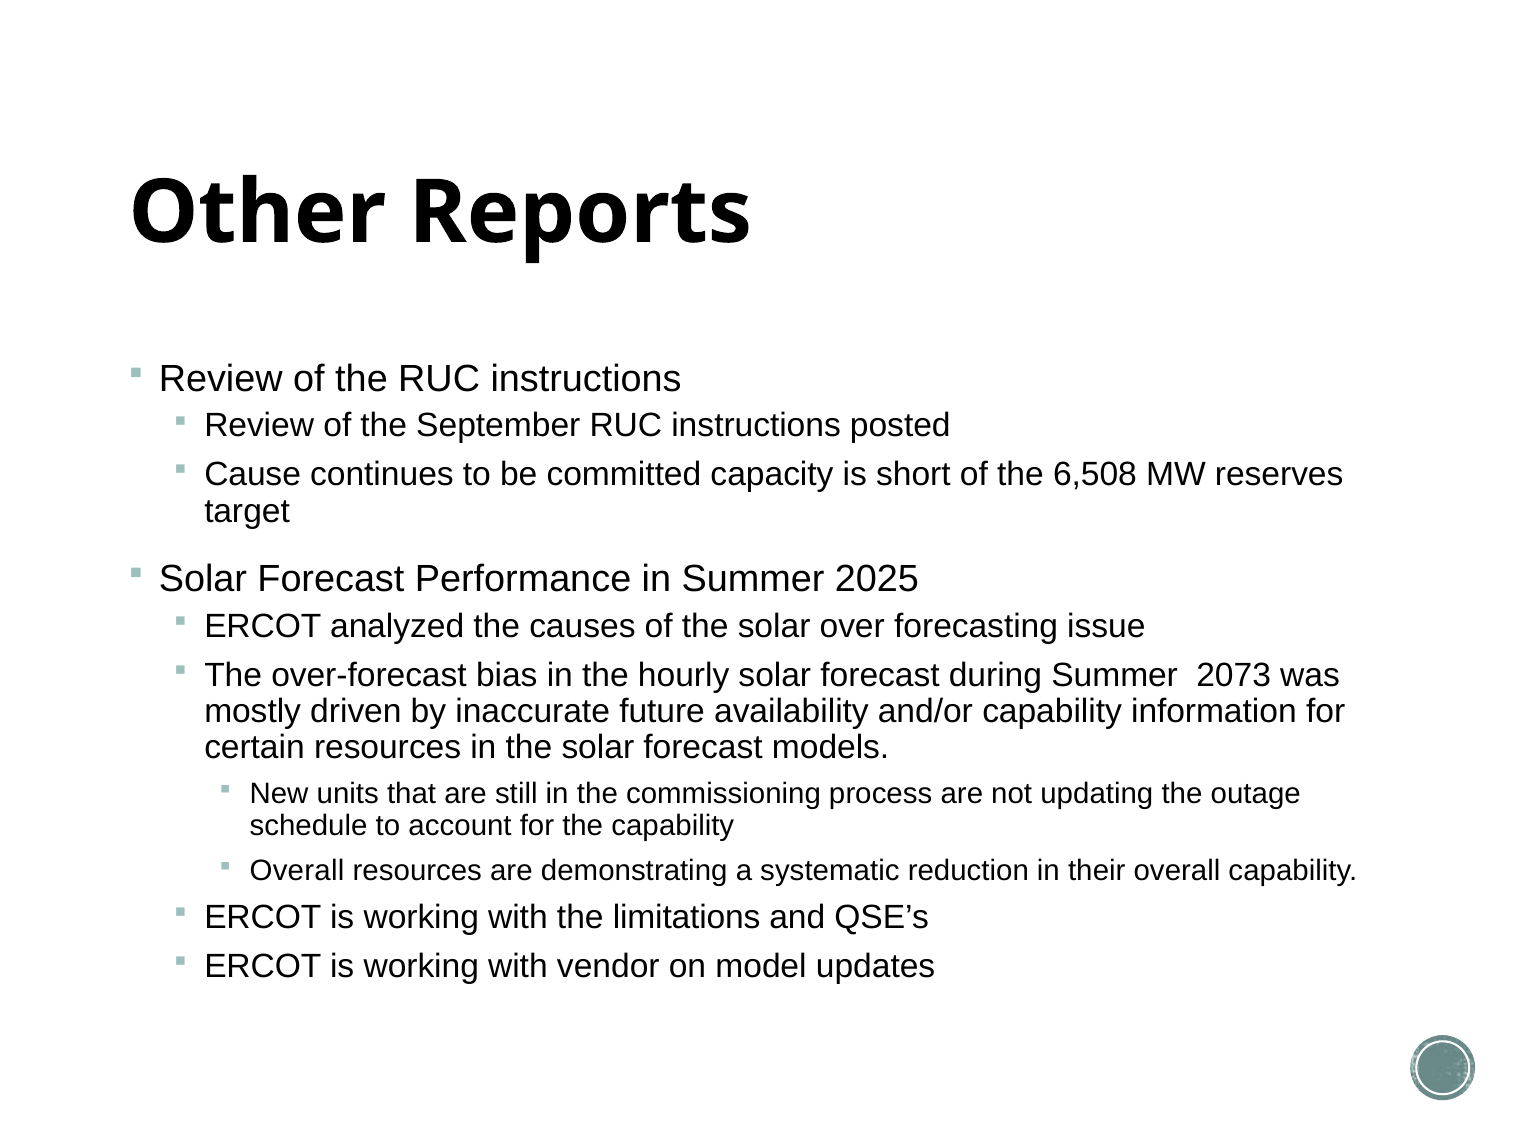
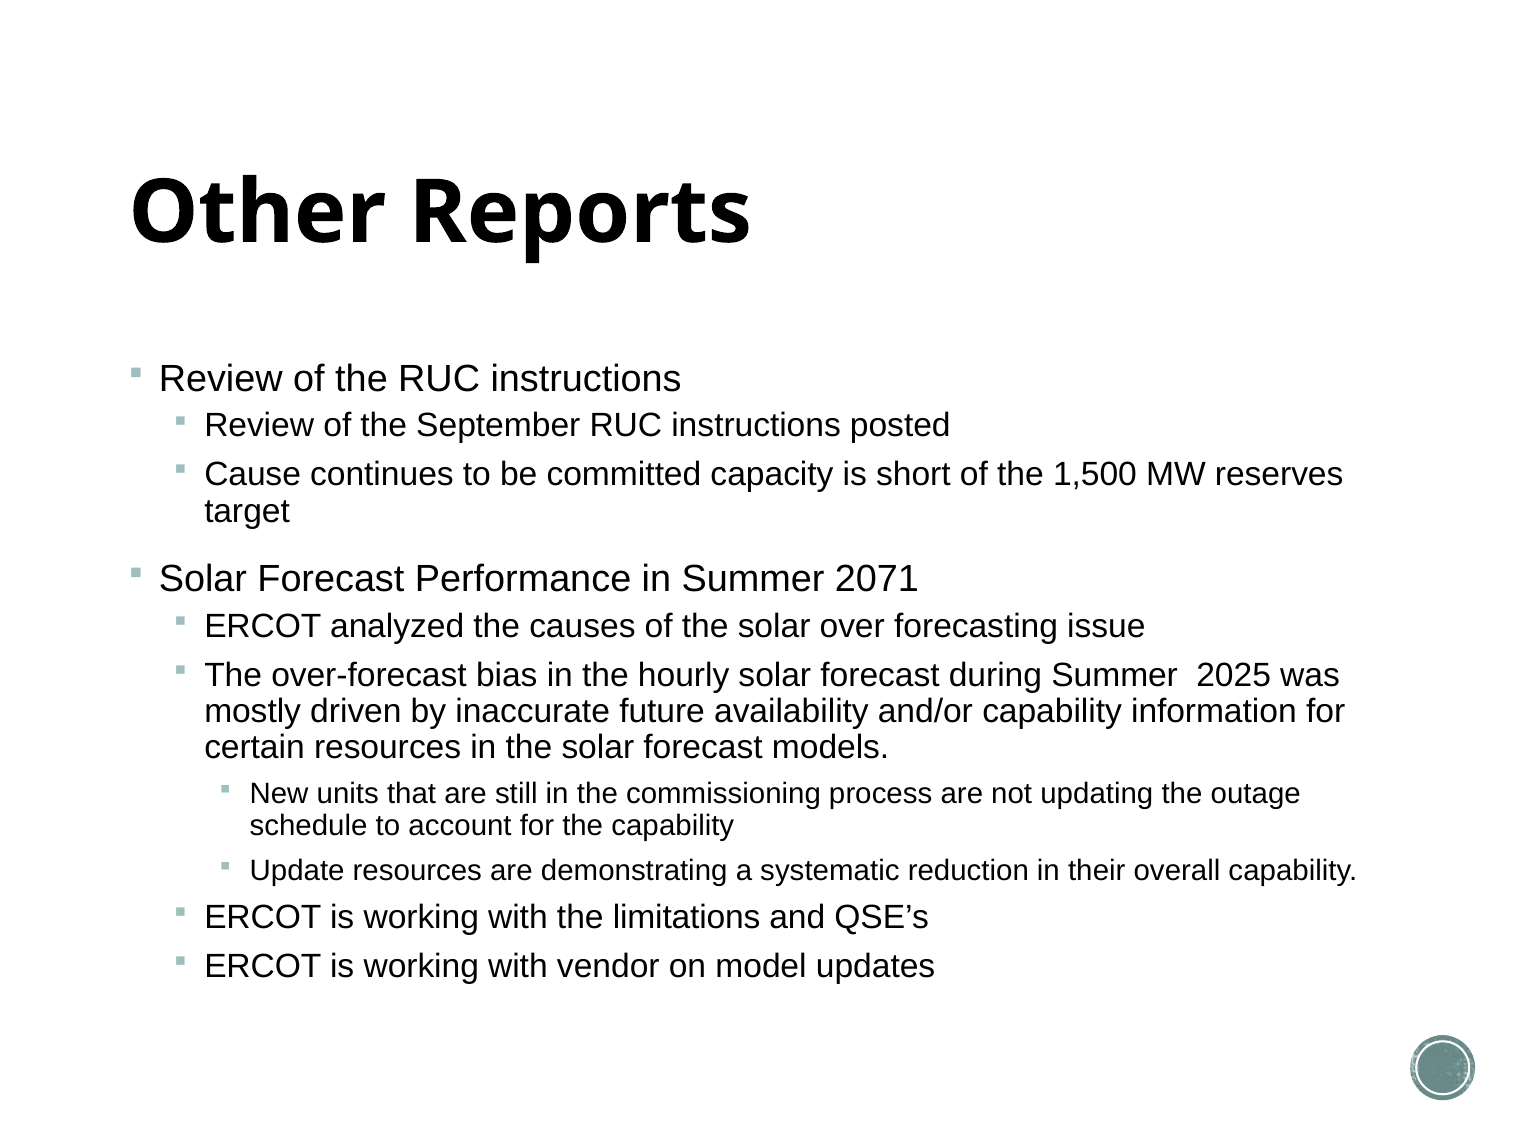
6,508: 6,508 -> 1,500 (1095, 475)
2025: 2025 -> 2071 (877, 579)
2073: 2073 -> 2025 (1234, 675)
Overall: Overall -> Update (297, 870)
